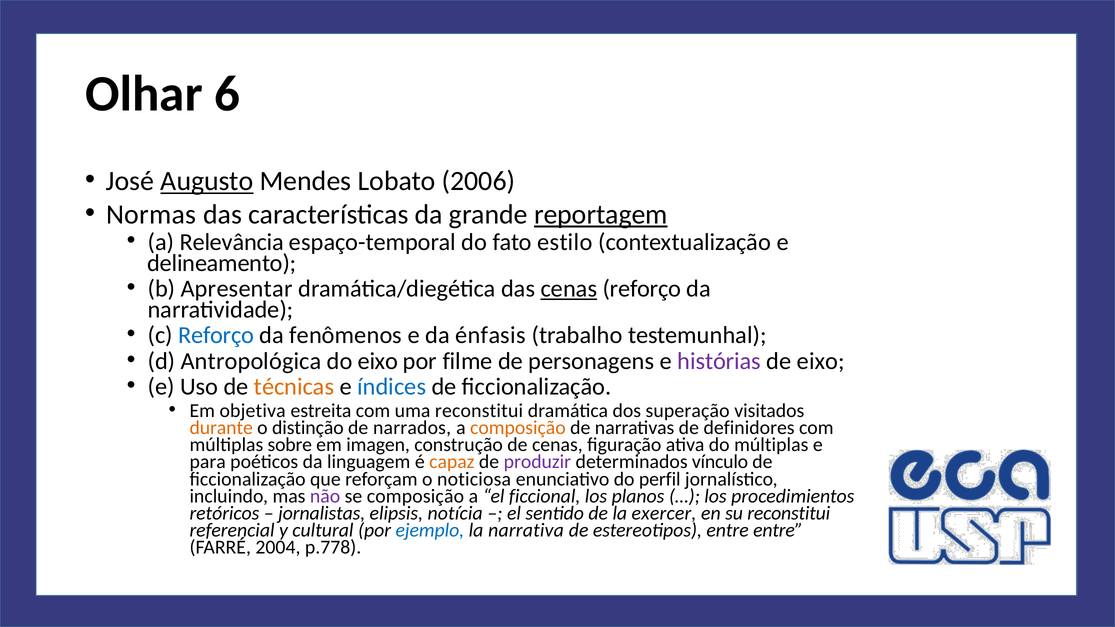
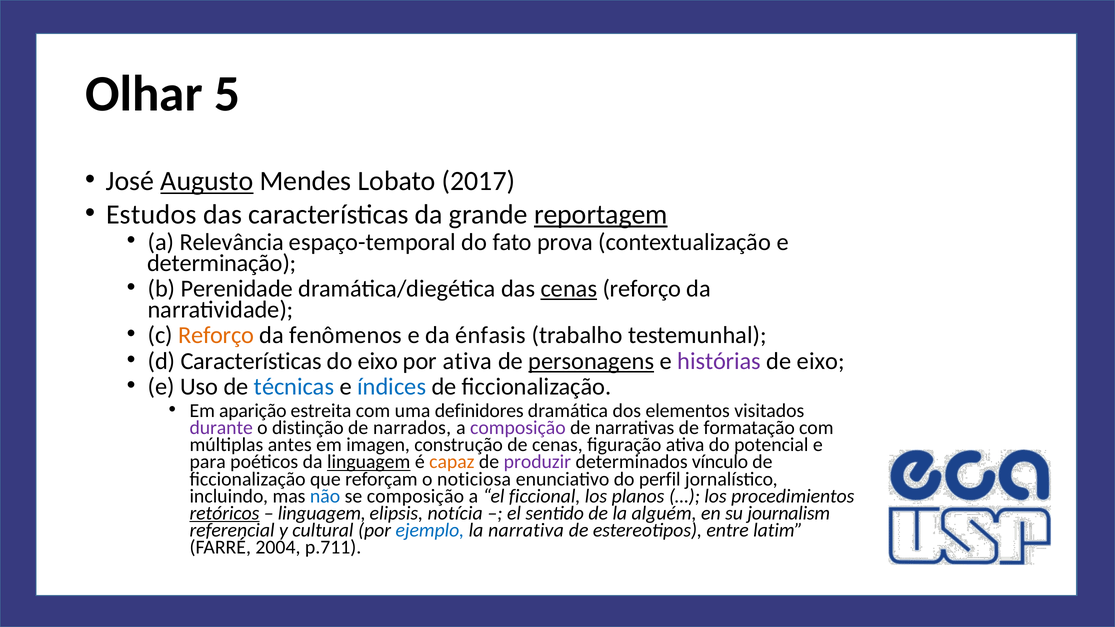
6: 6 -> 5 (227, 94)
2006: 2006 -> 2017 (478, 181)
Normas: Normas -> Estudos (151, 215)
estilo: estilo -> prova (565, 242)
delineamento: delineamento -> determinação (222, 263)
Apresentar: Apresentar -> Perenidade (237, 289)
Reforço colour: blue -> orange (216, 336)
d Antropológica: Antropológica -> Características (251, 361)
por filme: filme -> ativa (467, 361)
personagens underline: none -> present (591, 361)
técnicas colour: orange -> blue (294, 387)
objetiva: objetiva -> aparição (253, 411)
uma reconstitui: reconstitui -> definidores (479, 411)
superação: superação -> elementos (688, 411)
durante colour: orange -> purple (221, 428)
composição colour: orange -> purple (518, 428)
definidores: definidores -> formatação (749, 428)
sobre: sobre -> antes (290, 445)
do múltiplas: múltiplas -> potencial (771, 445)
linguagem underline: none -> present (369, 462)
não colour: purple -> blue (325, 496)
retóricos underline: none -> present (224, 513)
jornalistas: jornalistas -> linguagem (322, 513)
exercer: exercer -> alguém (664, 513)
su reconstitui: reconstitui -> journalism (789, 513)
entre entre: entre -> latim (778, 530)
p.778: p.778 -> p.711 (333, 547)
